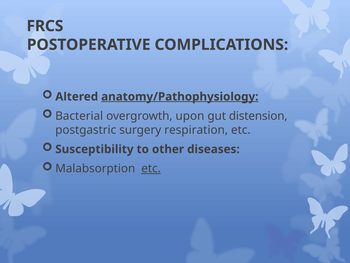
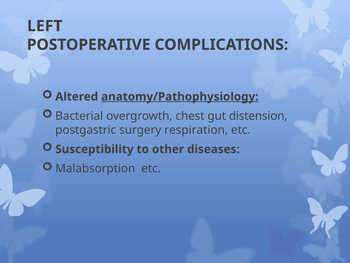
FRCS: FRCS -> LEFT (45, 26)
upon: upon -> chest (190, 116)
etc underline: present -> none (151, 168)
